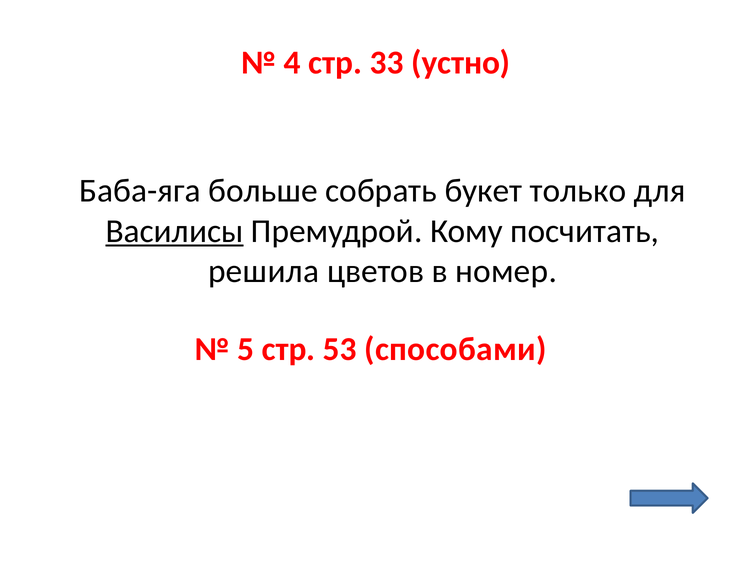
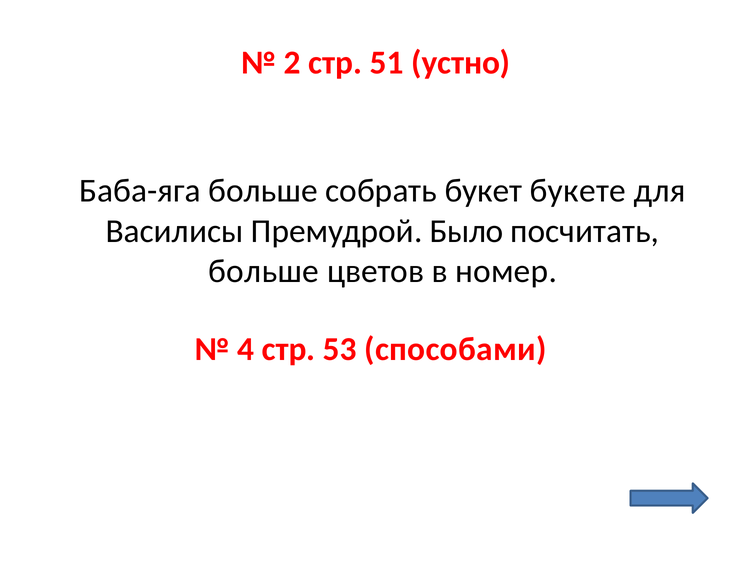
4: 4 -> 2 (292, 63)
33: 33 -> 51 (387, 63)
только: только -> букете (578, 191)
Василисы underline: present -> none (175, 231)
Кому: Кому -> Было (467, 231)
решила: решила -> больше (264, 271)
5: 5 -> 4 (246, 349)
